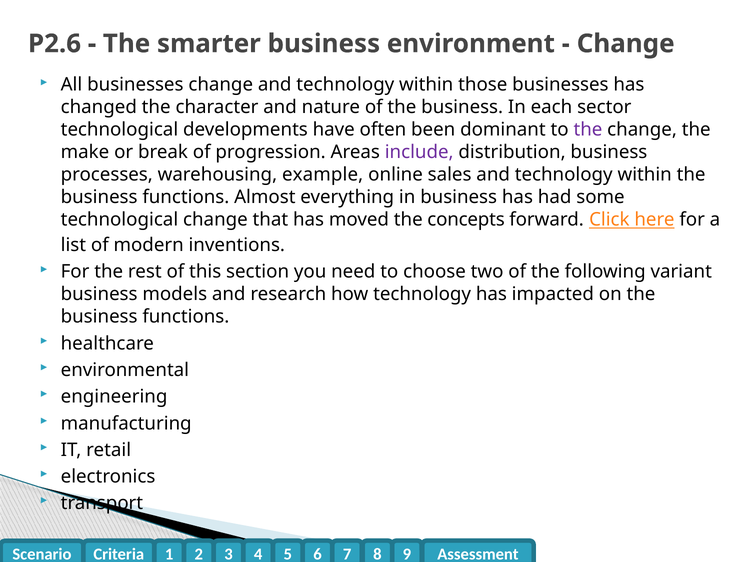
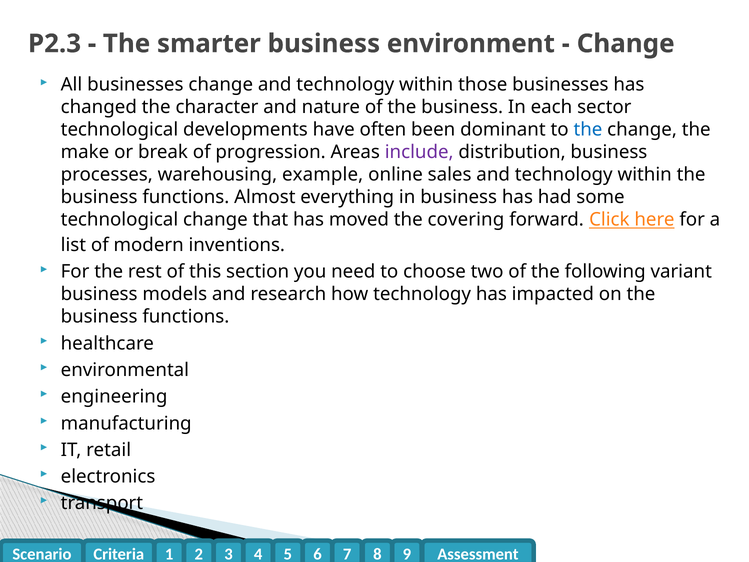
P2.6: P2.6 -> P2.3 (55, 44)
the colour: purple -> blue (588, 130)
concepts: concepts -> covering (466, 220)
